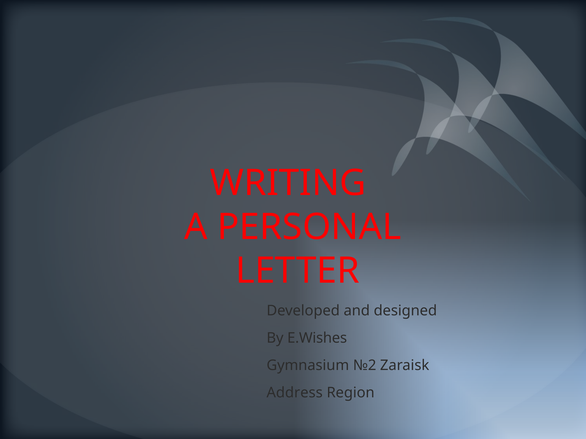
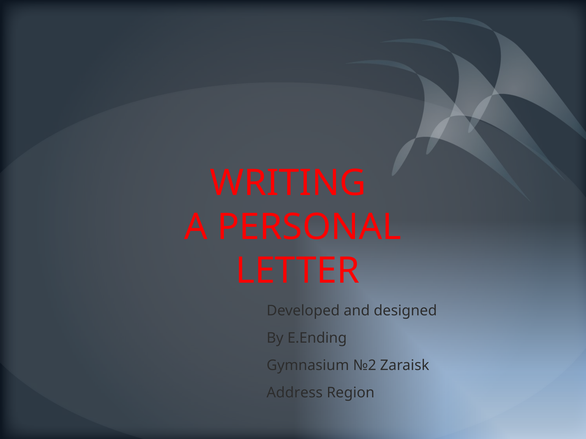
E.Wishes: E.Wishes -> E.Ending (317, 338)
